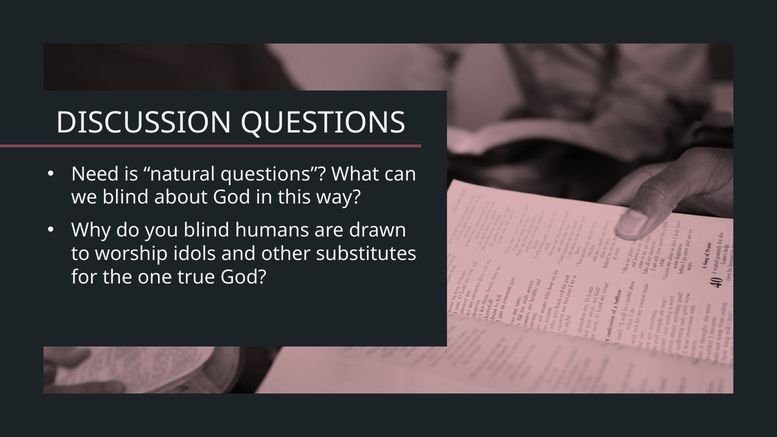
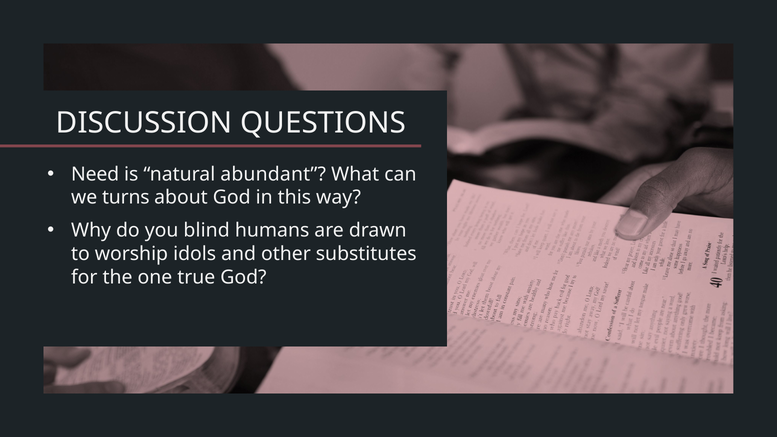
natural questions: questions -> abundant (273, 174)
we blind: blind -> turns (126, 198)
